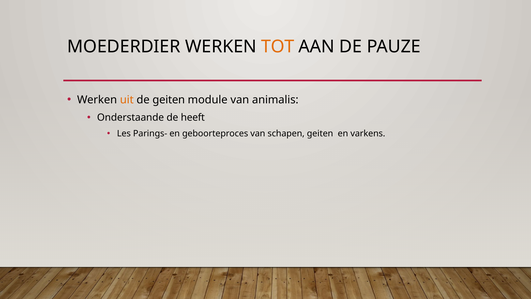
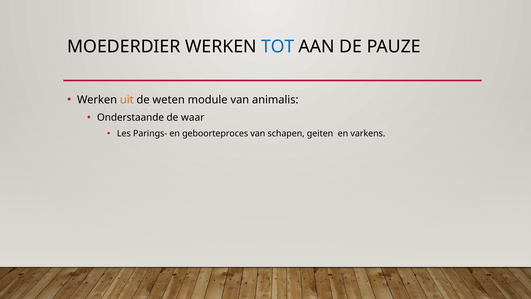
TOT colour: orange -> blue (278, 46)
de geiten: geiten -> weten (169, 100)
heeft: heeft -> waar (193, 118)
